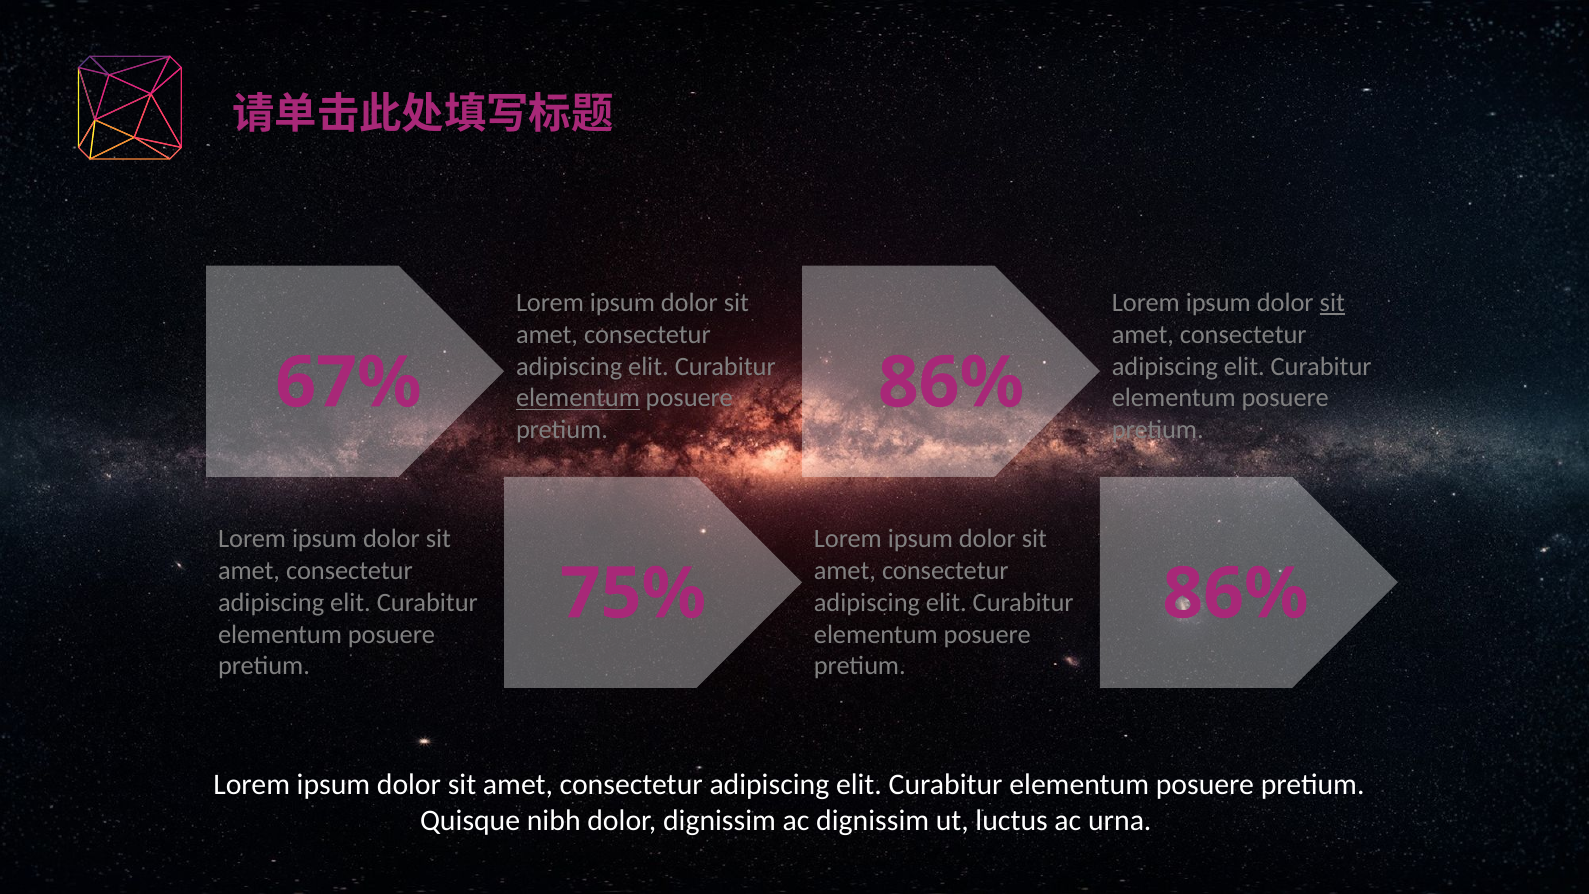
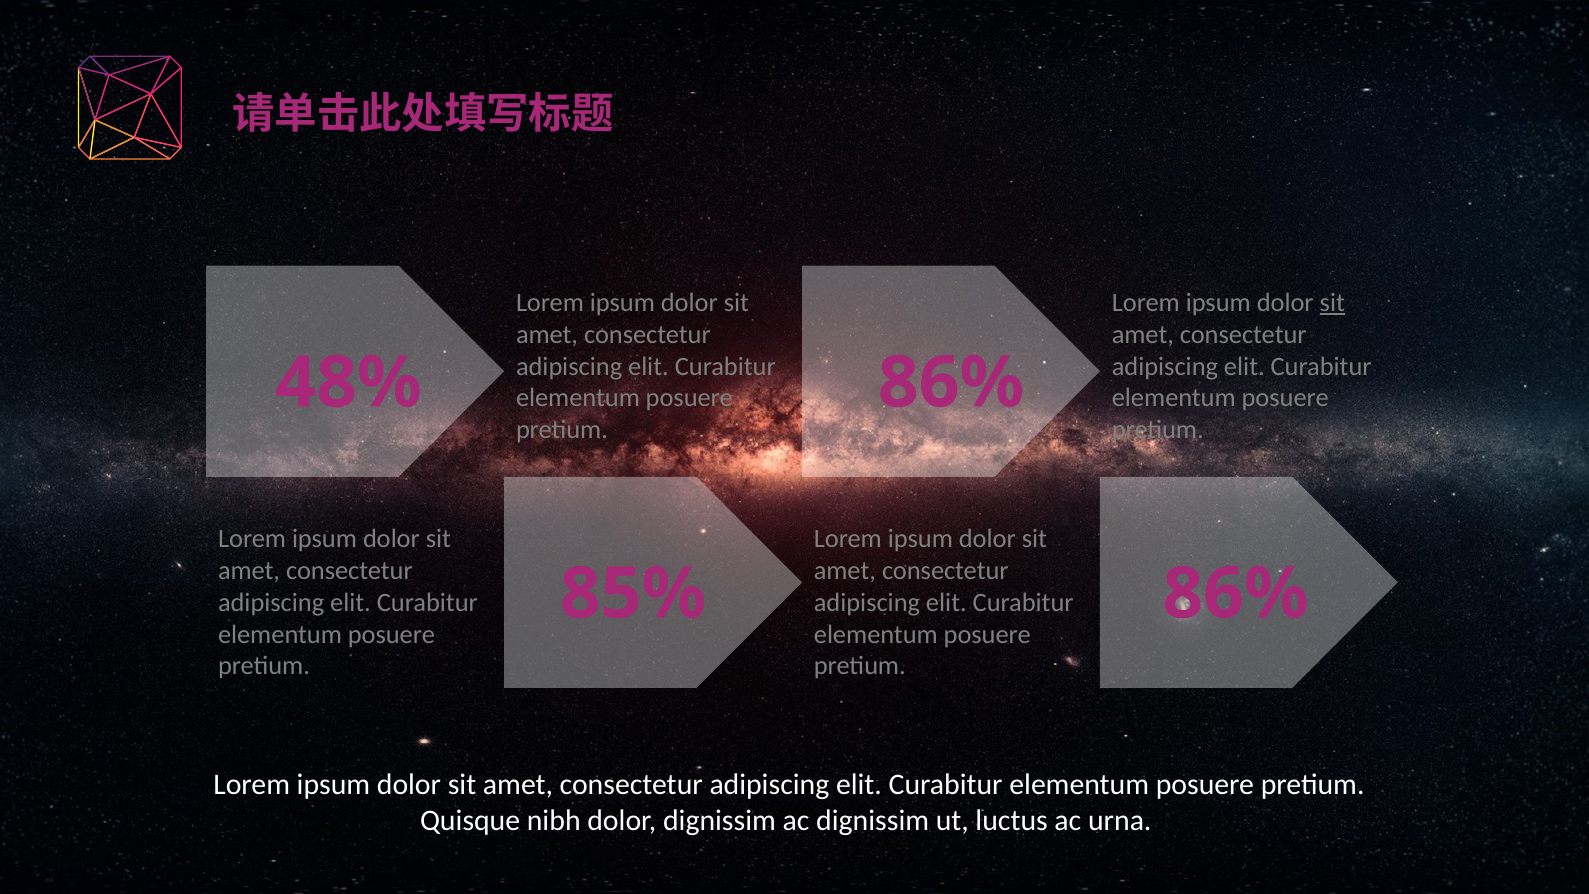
67%: 67% -> 48% (348, 383)
elementum underline: present -> none (578, 398)
75%: 75% -> 85% (633, 594)
